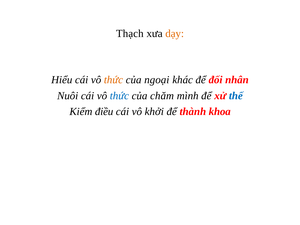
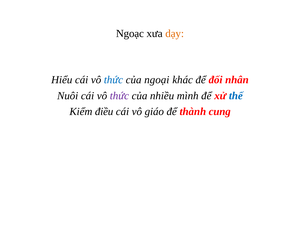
Thạch: Thạch -> Ngoạc (130, 34)
thức colour: orange -> blue (113, 80)
thức colour: blue -> purple (119, 96)
chăm: chăm -> nhiều (162, 96)
khởi: khởi -> giáo (154, 112)
khoa: khoa -> cung (220, 112)
